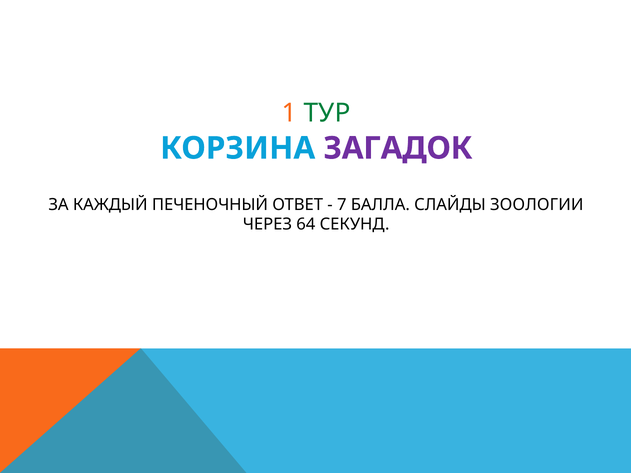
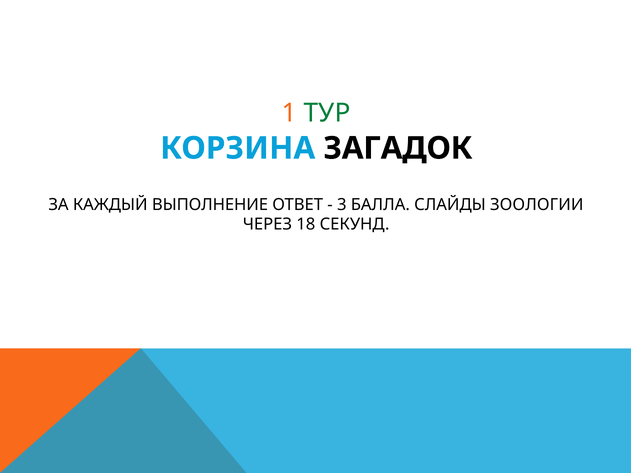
ЗАГАДОК colour: purple -> black (398, 148)
ПЕЧЕНОЧНЫЙ: ПЕЧЕНОЧНЫЙ -> ВЫПОЛНЕНИЕ (210, 205)
7: 7 -> 3 (342, 205)
64: 64 -> 18 (306, 225)
